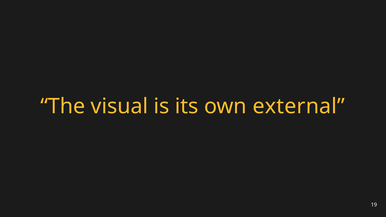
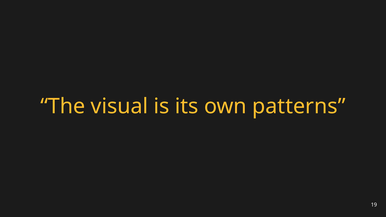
external: external -> patterns (299, 106)
